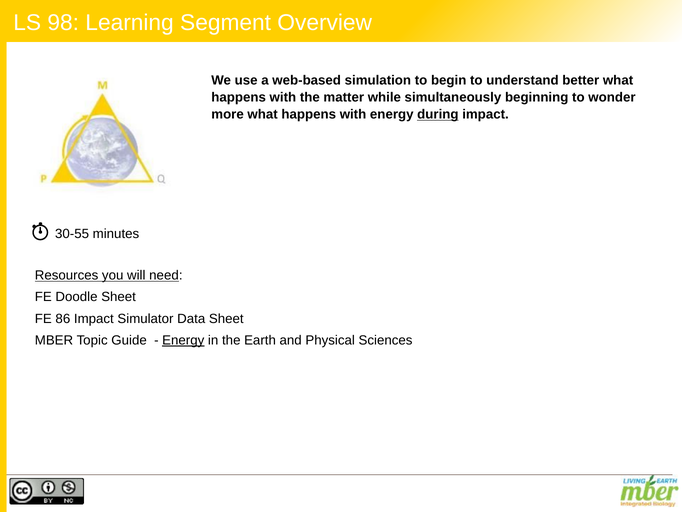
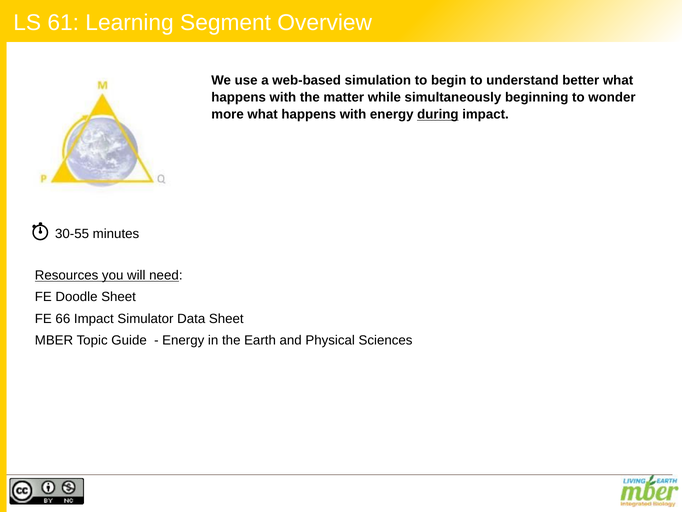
98: 98 -> 61 (63, 23)
86: 86 -> 66 (63, 318)
Energy underline: present -> none (183, 340)
